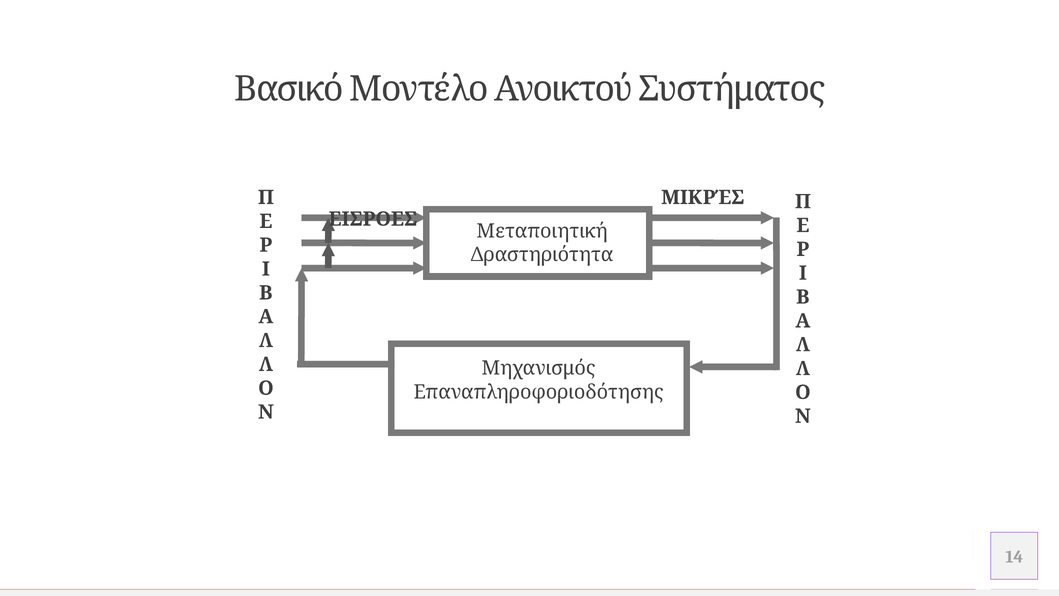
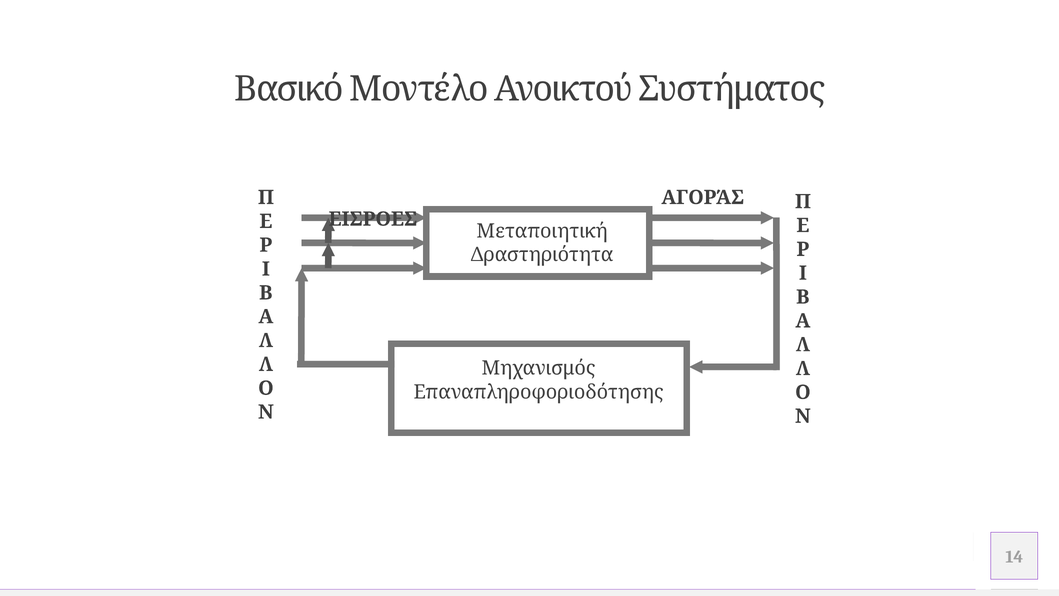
ΜΙΚΡΈΣ: ΜΙΚΡΈΣ -> ΑΓΟΡΆΣ (703, 197)
